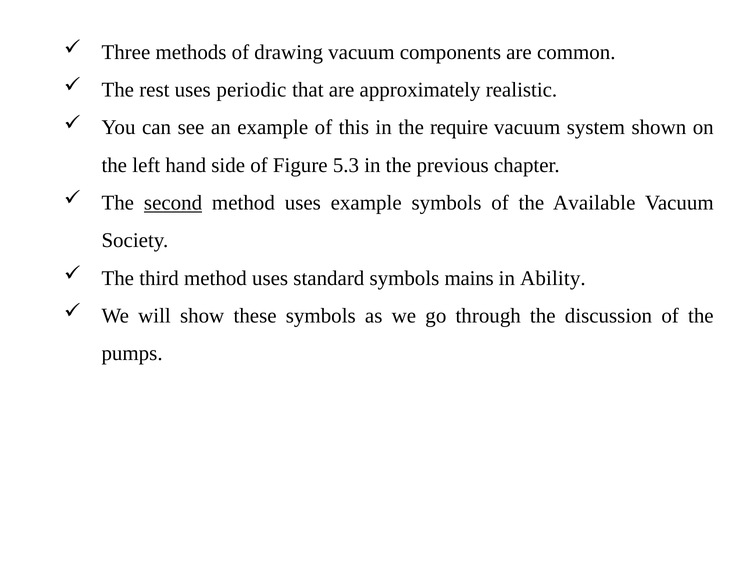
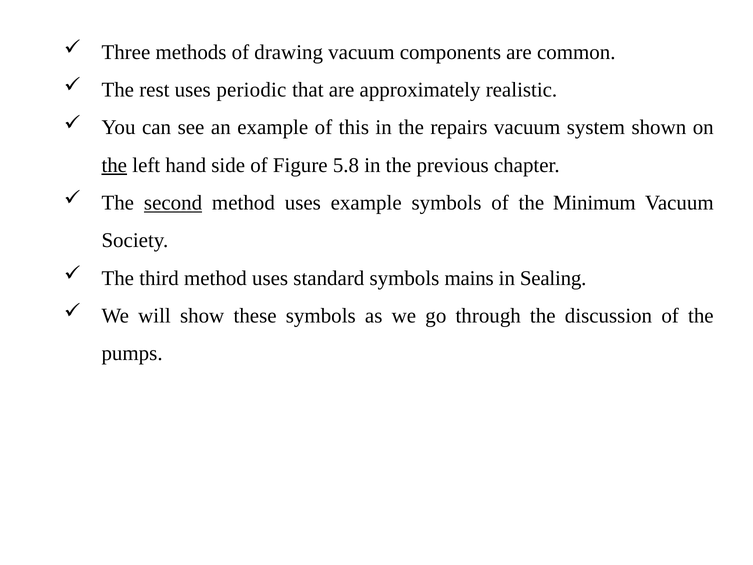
require: require -> repairs (459, 128)
the underline: none -> present (114, 165)
5.3: 5.3 -> 5.8 (346, 165)
Available: Available -> Minimum (594, 203)
Ability: Ability -> Sealing (553, 278)
